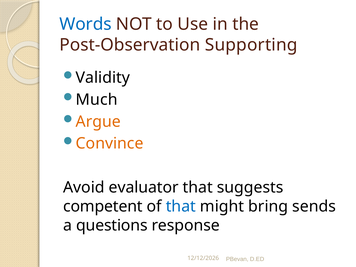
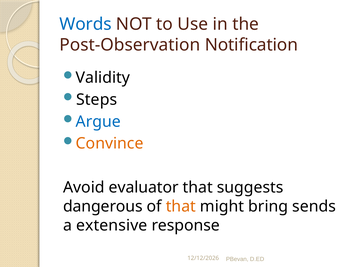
Supporting: Supporting -> Notification (251, 45)
Much: Much -> Steps (97, 100)
Argue colour: orange -> blue (98, 122)
competent: competent -> dangerous (103, 206)
that colour: blue -> orange (181, 206)
questions: questions -> extensive (112, 225)
